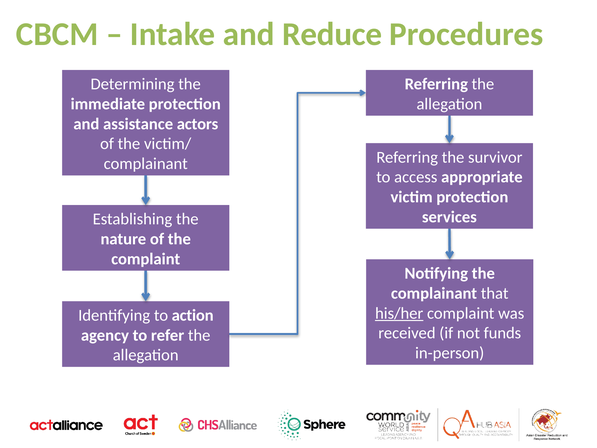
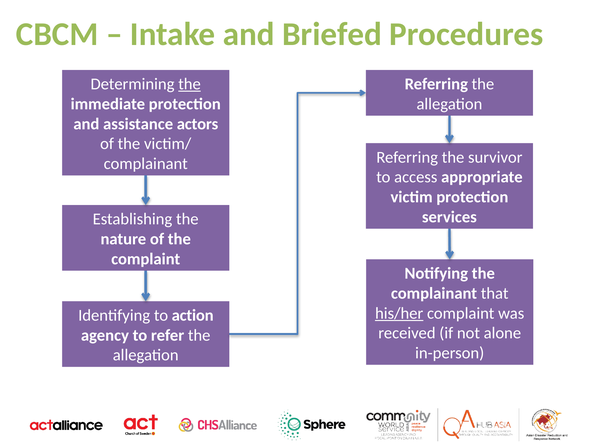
Reduce: Reduce -> Briefed (332, 34)
the underline: none -> present (190, 84)
funds: funds -> alone (502, 333)
